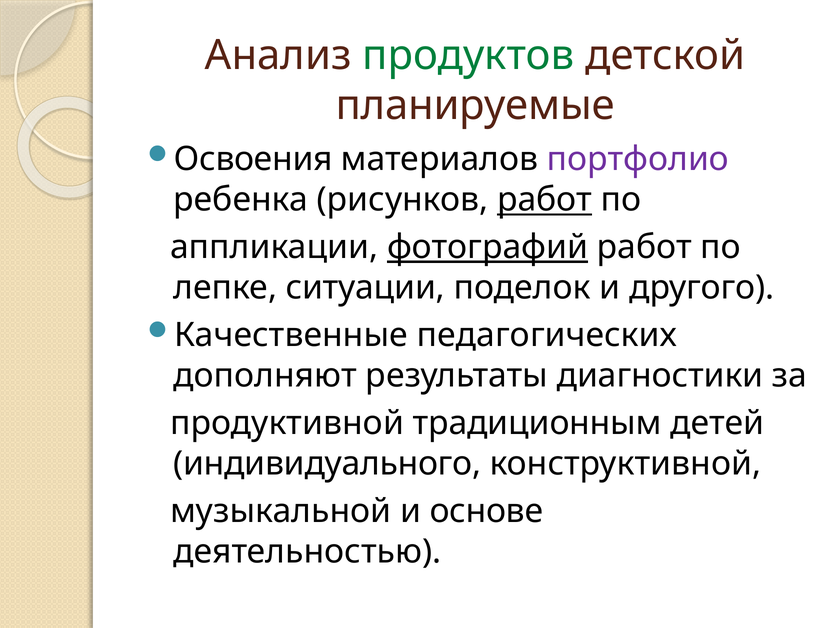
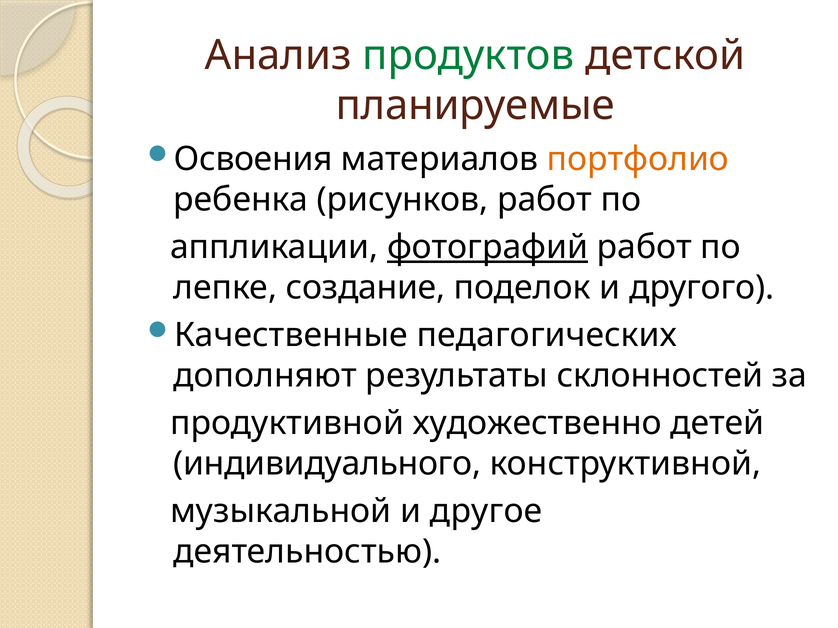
портфолио colour: purple -> orange (638, 159)
работ underline: present -> none (545, 200)
ситуации: ситуации -> создание (365, 288)
диагностики: диагностики -> склонностей (660, 376)
традиционным: традиционным -> художественно (537, 424)
основе: основе -> другое (486, 512)
